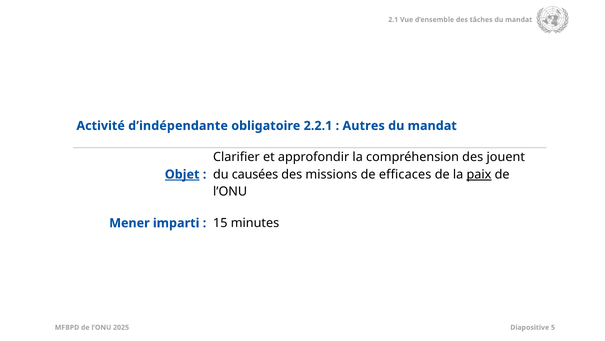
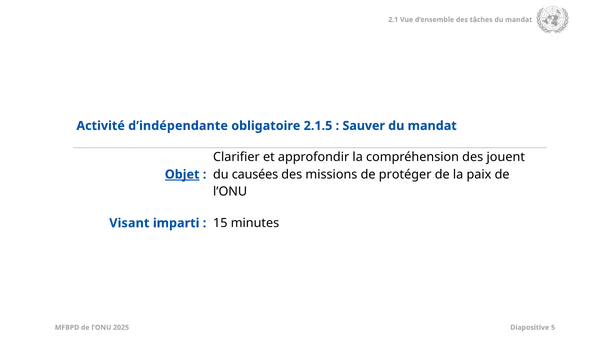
2.2.1: 2.2.1 -> 2.1.5 (318, 126)
Autres: Autres -> Sauver (364, 126)
efficaces: efficaces -> protéger (405, 174)
paix underline: present -> none (479, 174)
Mener: Mener -> Visant (129, 223)
